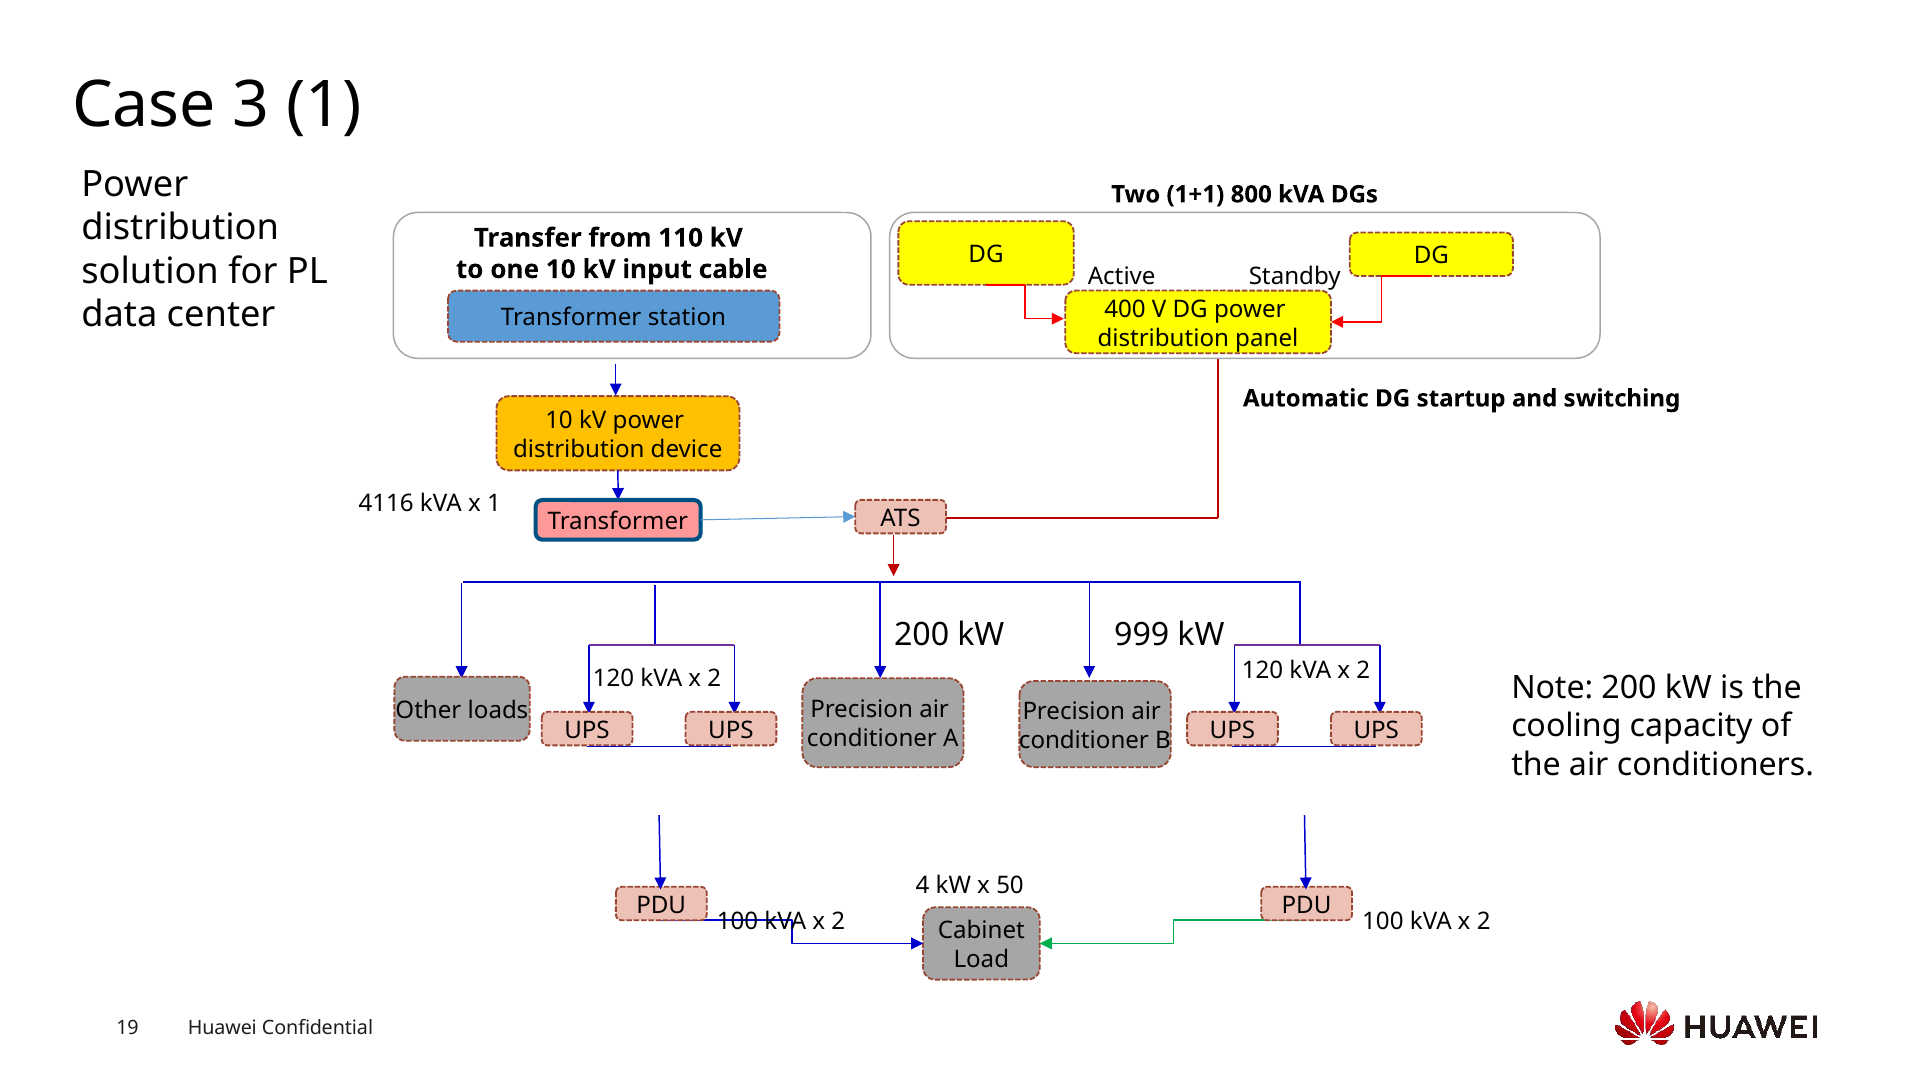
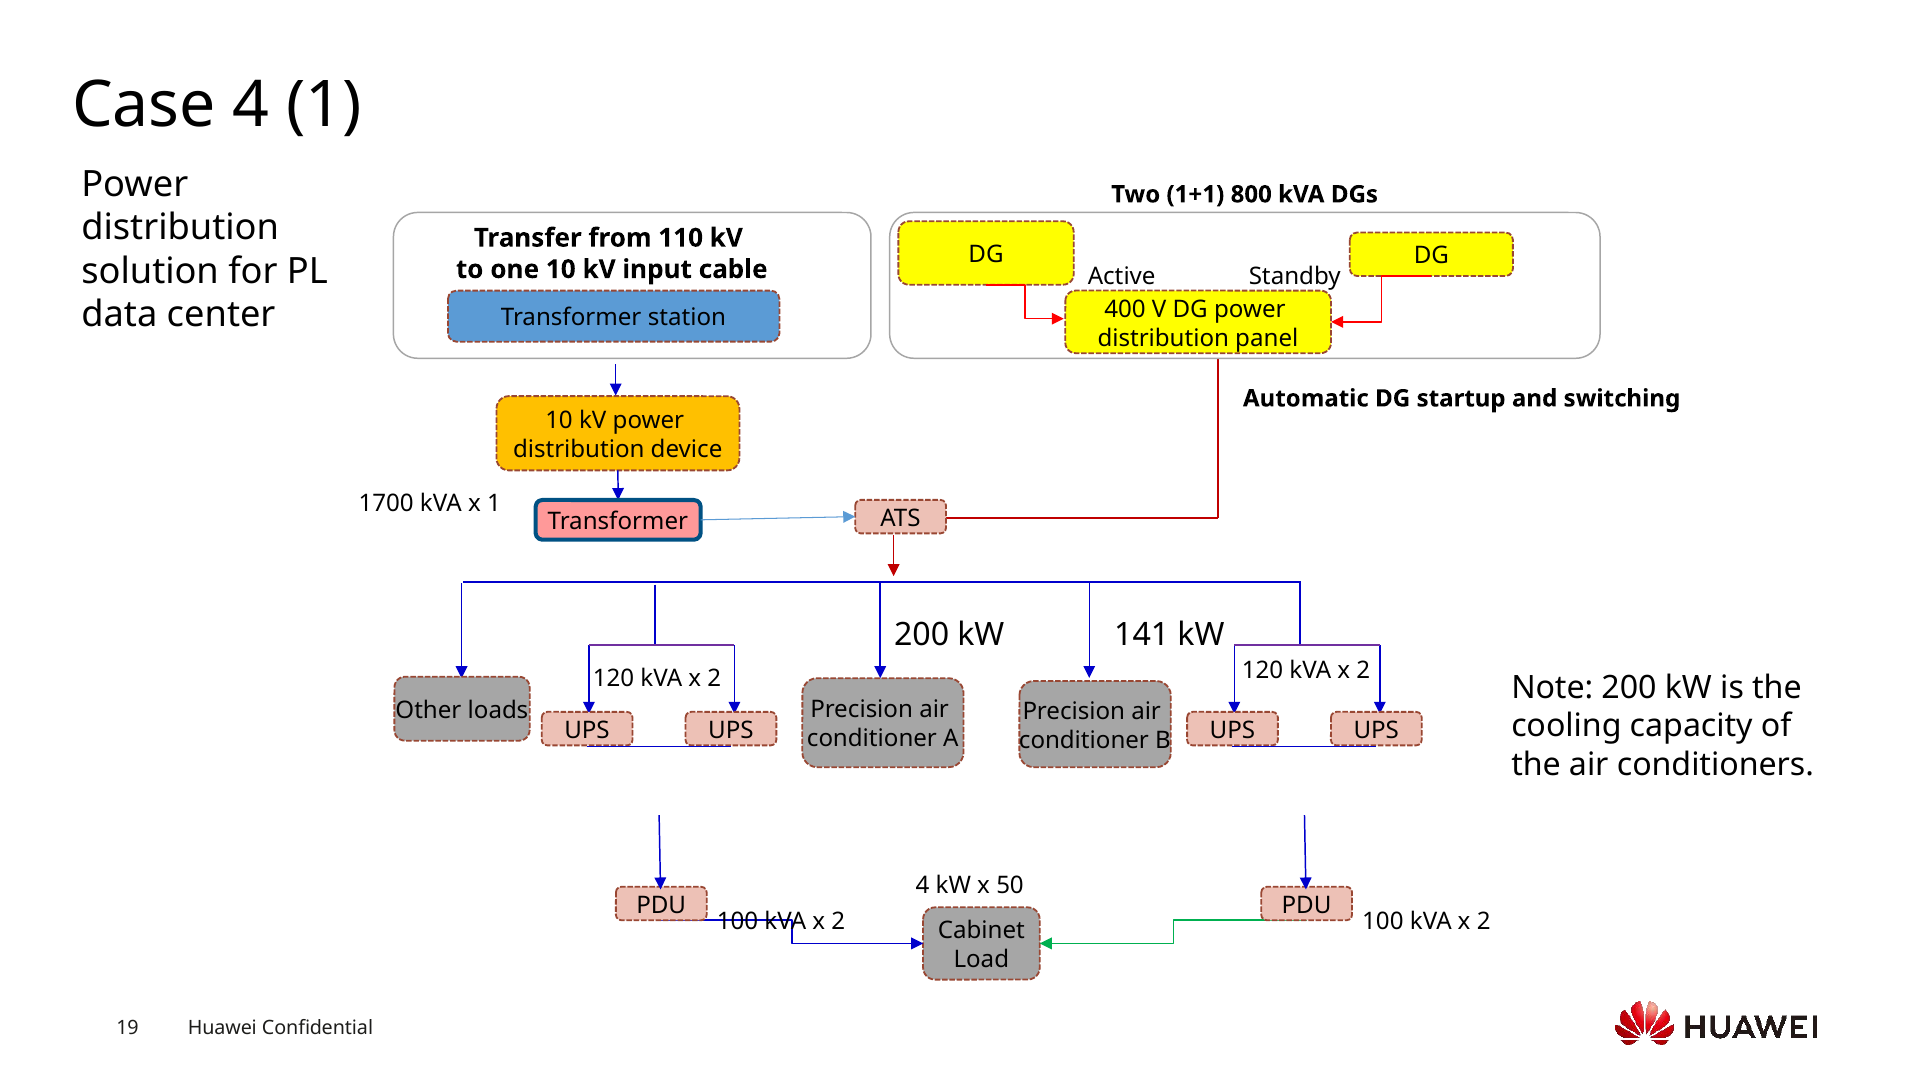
Case 3: 3 -> 4 (251, 105)
4116: 4116 -> 1700 (386, 503)
999: 999 -> 141 (1142, 635)
